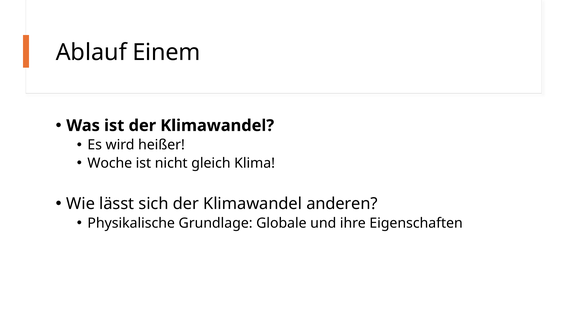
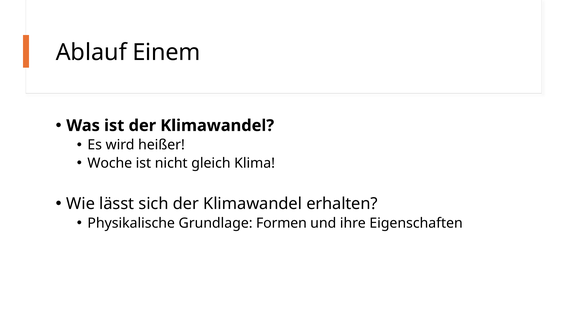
anderen: anderen -> erhalten (342, 203)
Globale: Globale -> Formen (281, 223)
